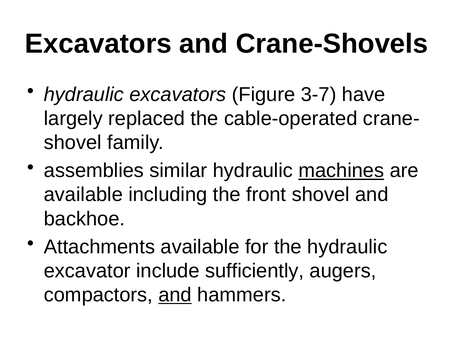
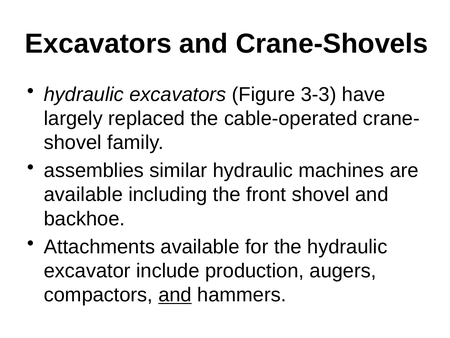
3-7: 3-7 -> 3-3 (319, 94)
machines underline: present -> none (341, 170)
sufficiently: sufficiently -> production (255, 270)
